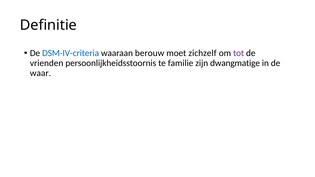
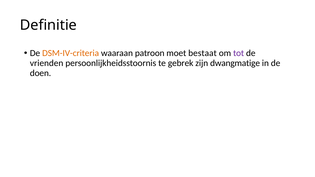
DSM-IV-criteria colour: blue -> orange (71, 53)
berouw: berouw -> patroon (150, 53)
zichzelf: zichzelf -> bestaat (203, 53)
familie: familie -> gebrek (181, 63)
waar: waar -> doen (41, 73)
